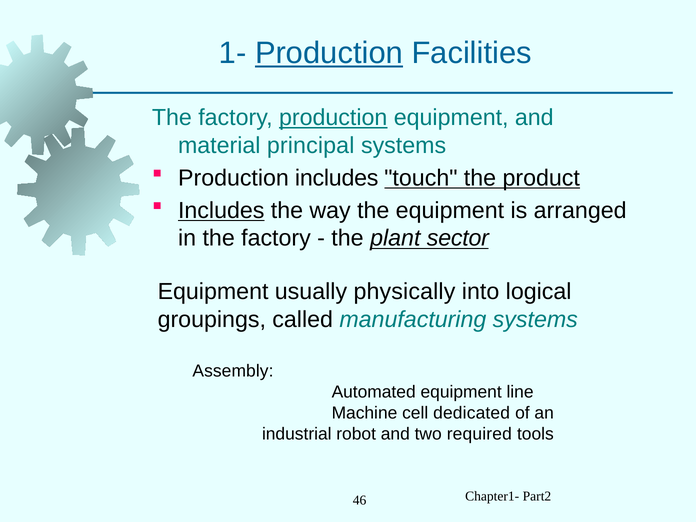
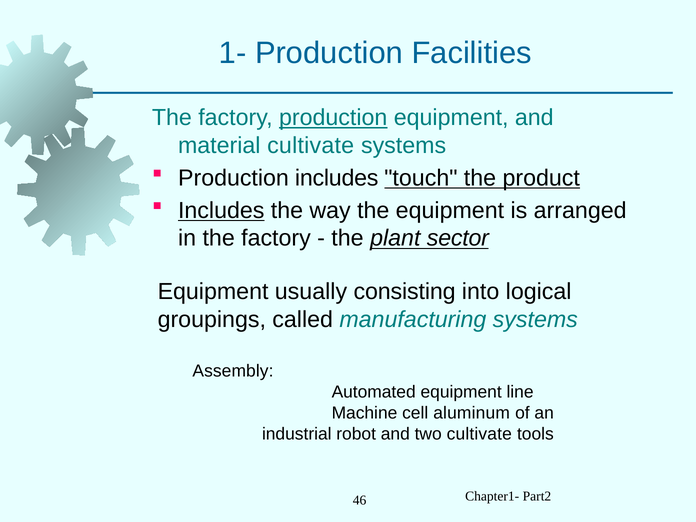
Production underline: present -> none (329, 53)
material principal: principal -> cultivate (311, 145)
physically: physically -> consisting (405, 292)
dedicated: dedicated -> aluminum (472, 413)
two required: required -> cultivate (479, 434)
